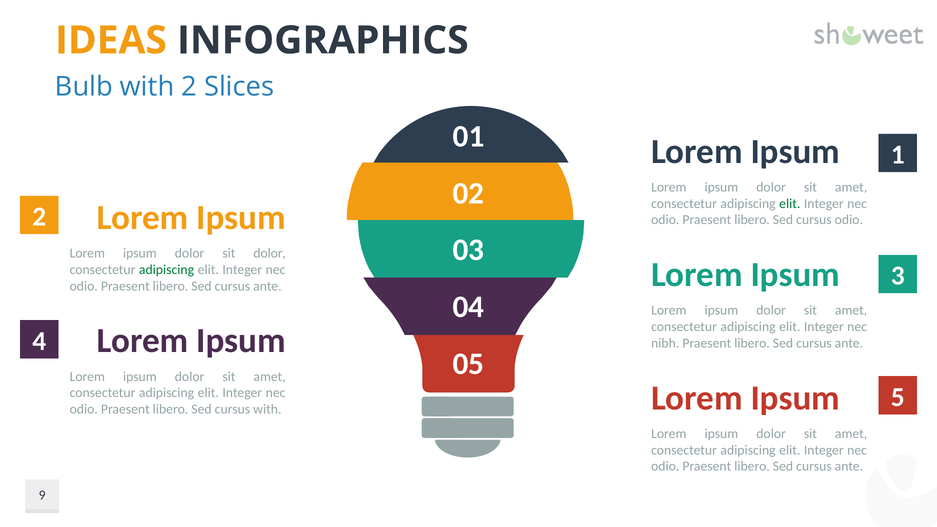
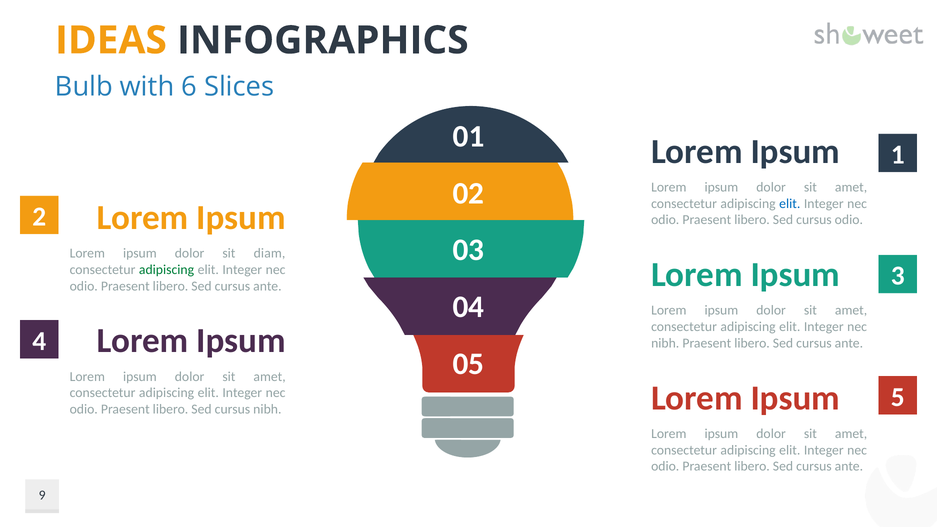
with 2: 2 -> 6 (189, 87)
elit colour: green -> blue (790, 204)
sit dolor: dolor -> diam (270, 253)
cursus with: with -> nibh (267, 409)
